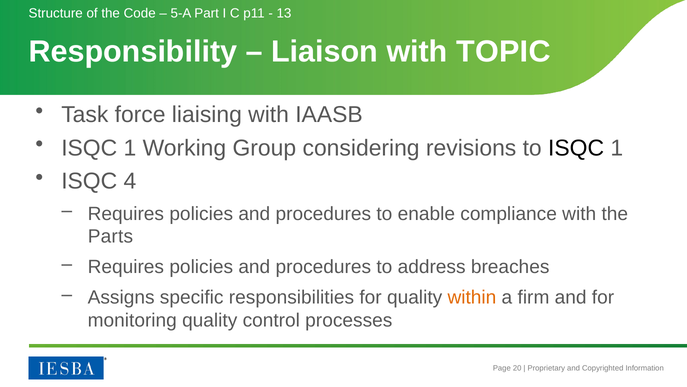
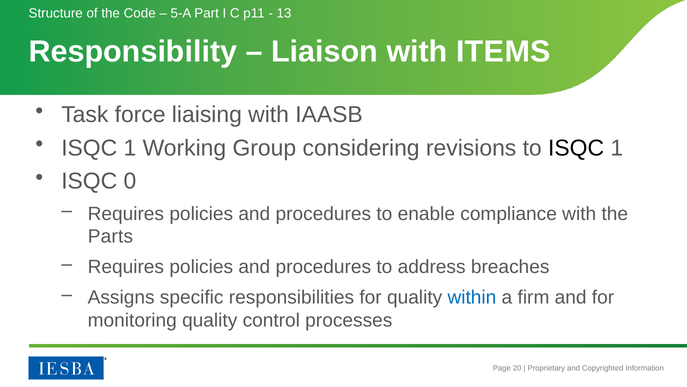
TOPIC: TOPIC -> ITEMS (503, 52)
4: 4 -> 0 (130, 181)
within colour: orange -> blue (472, 297)
